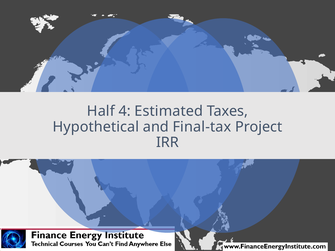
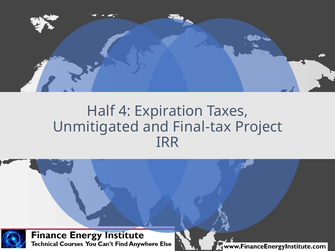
Estimated: Estimated -> Expiration (169, 111)
Hypothetical: Hypothetical -> Unmitigated (96, 127)
